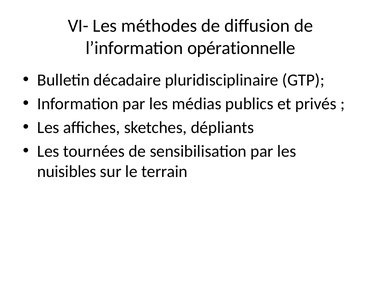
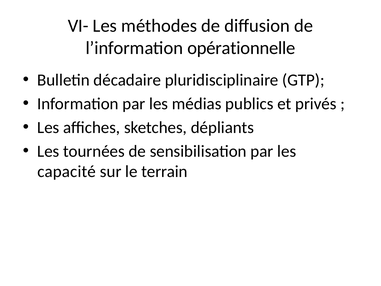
nuisibles: nuisibles -> capacité (67, 171)
